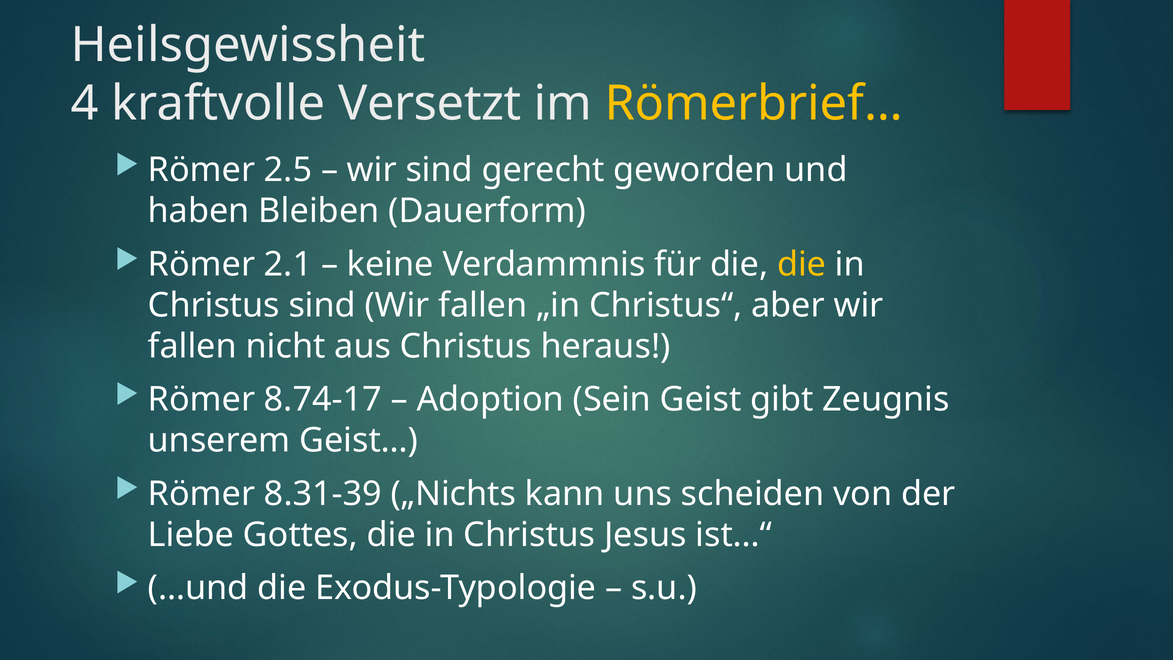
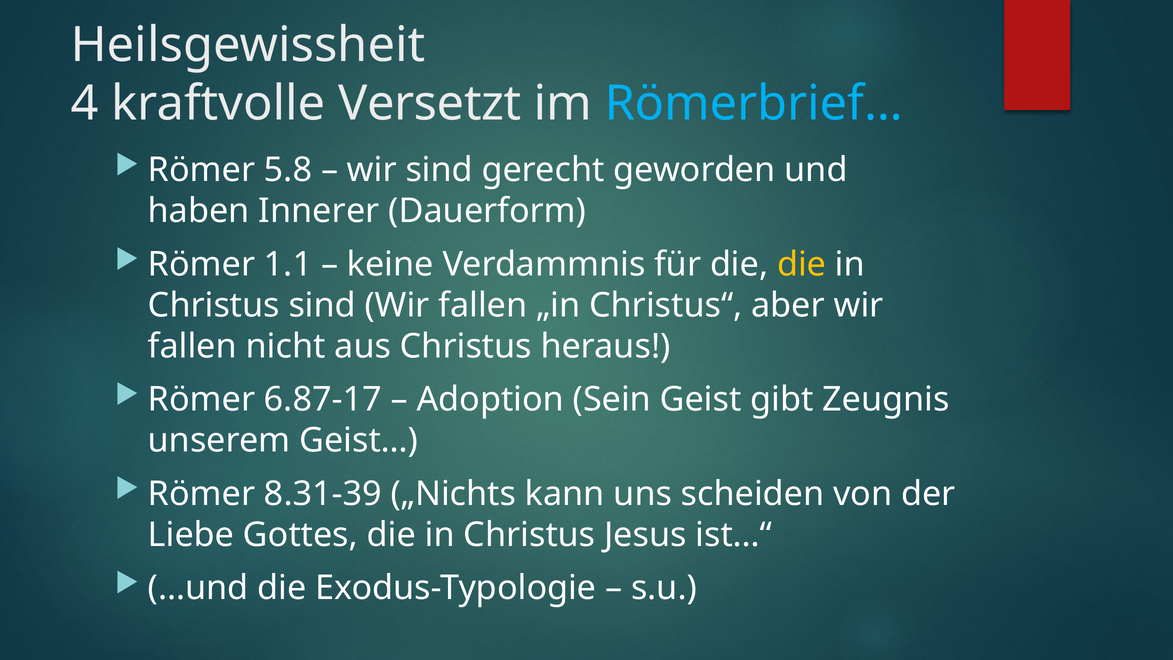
Römerbrief… colour: yellow -> light blue (754, 104)
2.5: 2.5 -> 5.8 (288, 170)
Bleiben: Bleiben -> Innerer (319, 211)
2.1: 2.1 -> 1.1 (288, 264)
8.74-17: 8.74-17 -> 6.87-17 (323, 399)
